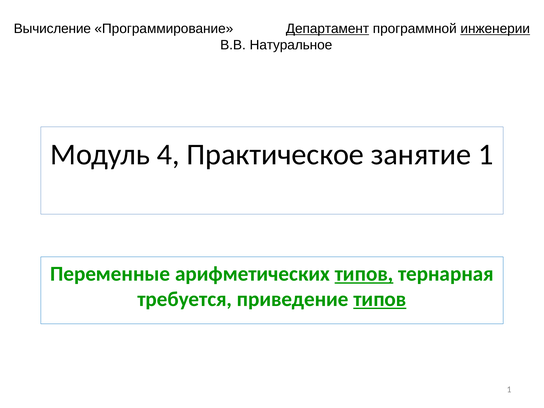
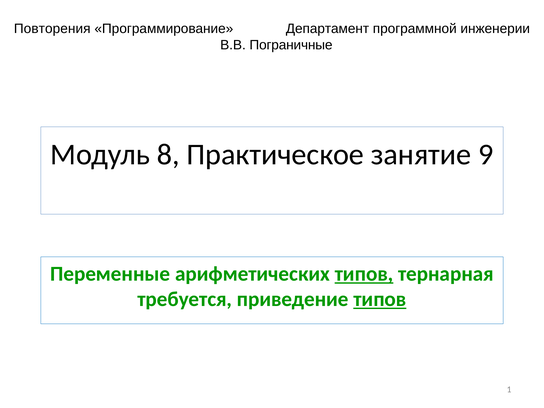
Вычисление: Вычисление -> Повторения (52, 29)
Департамент underline: present -> none (327, 29)
инженерии underline: present -> none (495, 29)
Натуральное: Натуральное -> Пограничные (291, 45)
4: 4 -> 8 (168, 154)
занятие 1: 1 -> 9 (486, 154)
